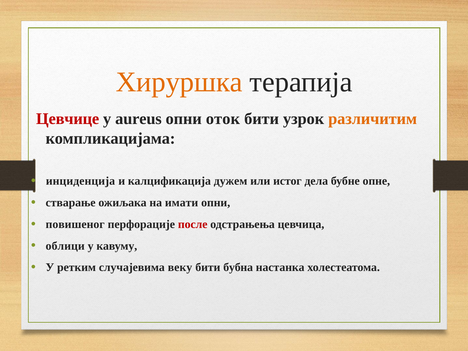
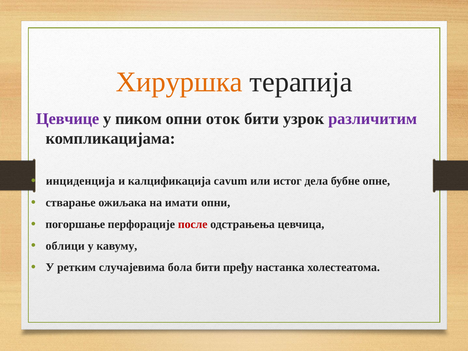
Цевчице colour: red -> purple (68, 119)
aureus: aureus -> пиком (138, 119)
различитим colour: orange -> purple (373, 119)
дужем: дужем -> cavum (231, 181)
повишеног: повишеног -> погоршање (75, 224)
веку: веку -> бола (180, 267)
бубна: бубна -> пређу (238, 267)
